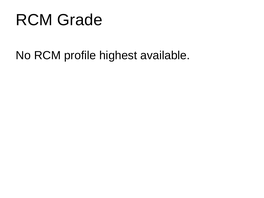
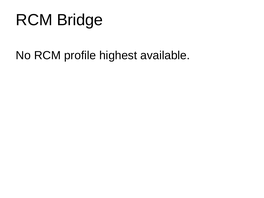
Grade: Grade -> Bridge (80, 20)
